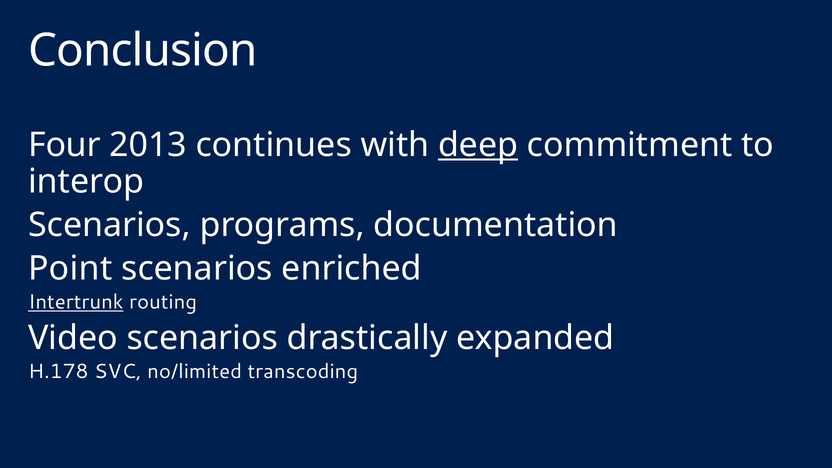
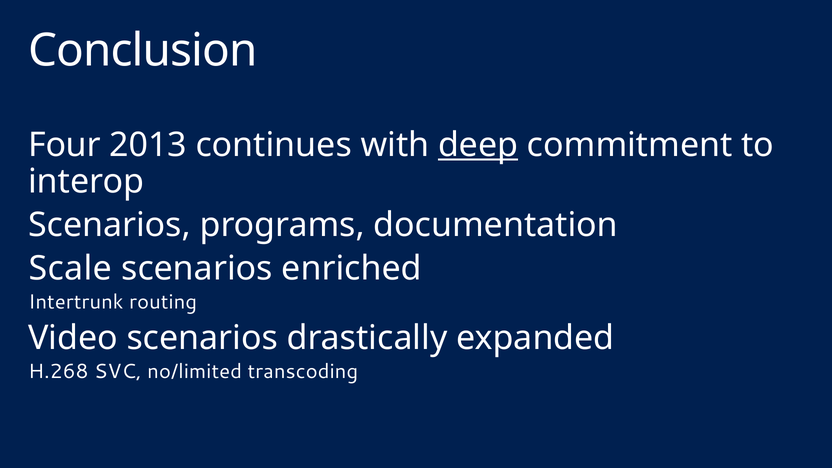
Point: Point -> Scale (70, 269)
Intertrunk underline: present -> none (76, 302)
H.178: H.178 -> H.268 (58, 372)
